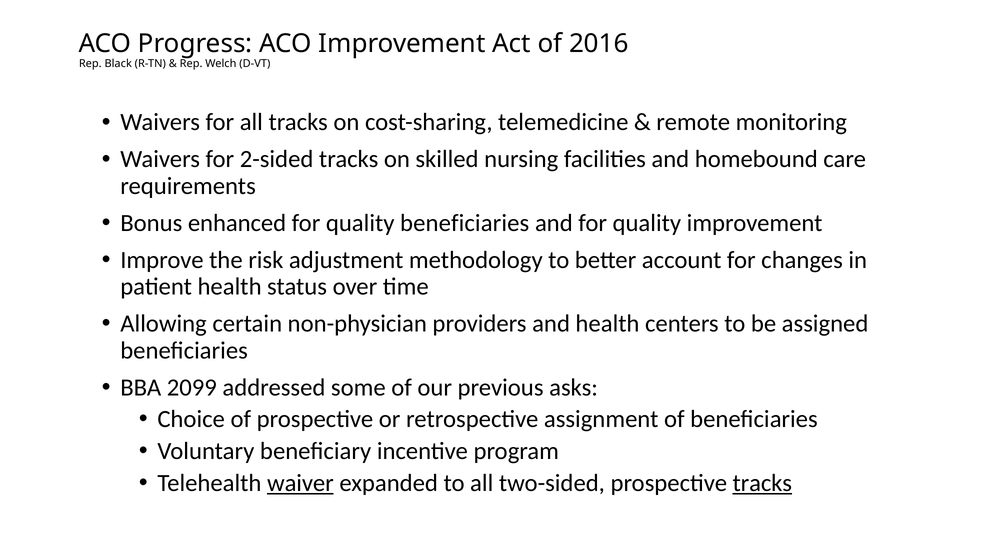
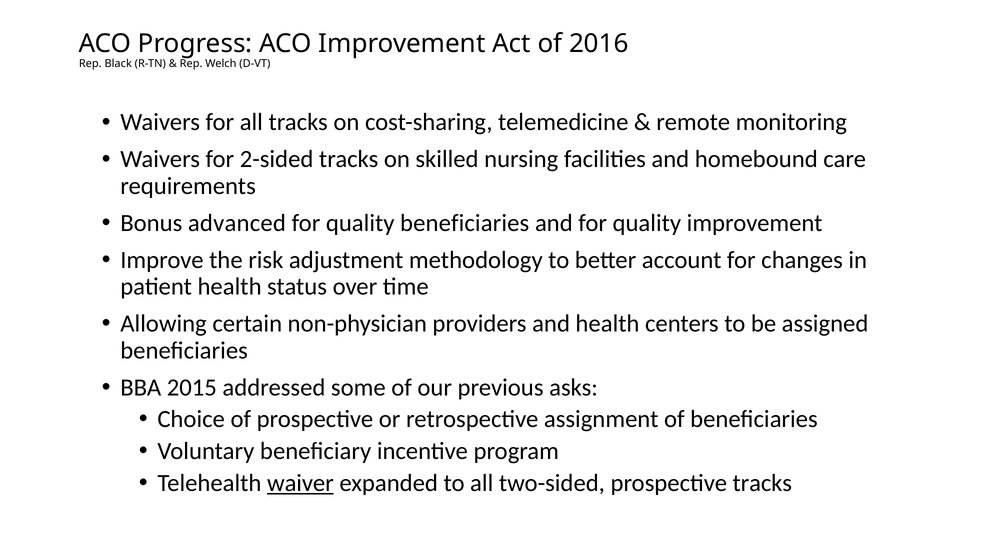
enhanced: enhanced -> advanced (237, 223)
2099: 2099 -> 2015 (192, 388)
tracks underline: present -> none (762, 483)
